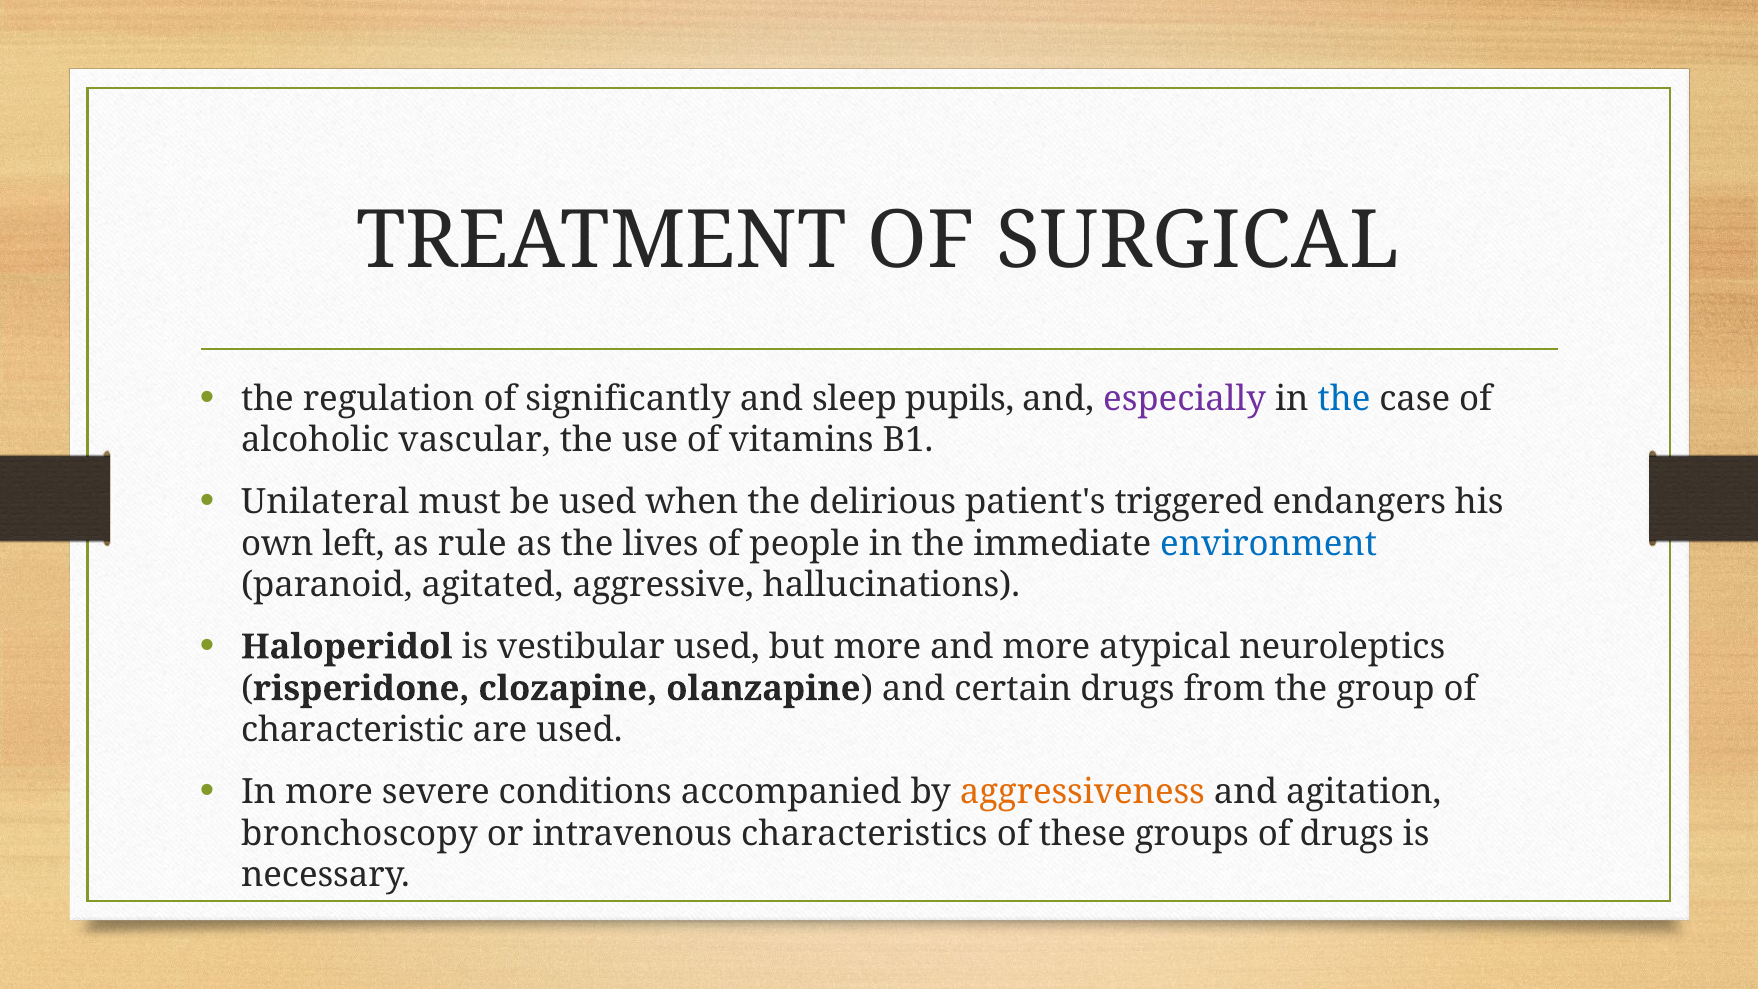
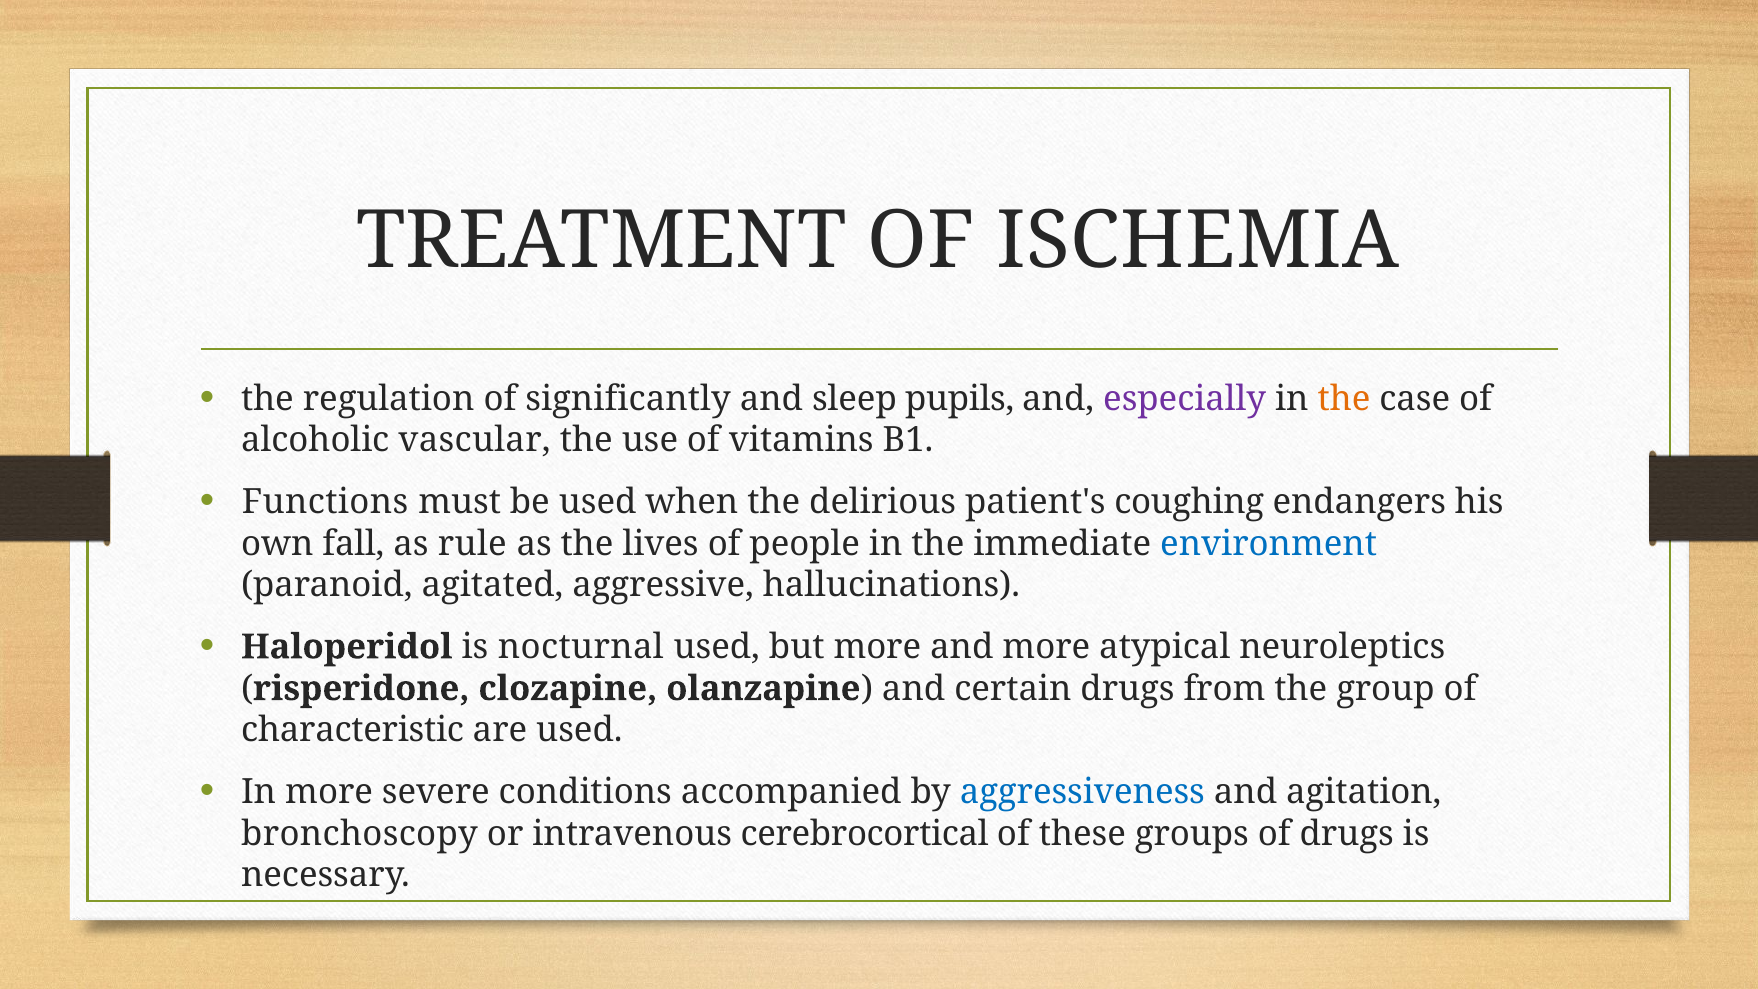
SURGICAL: SURGICAL -> ISCHEMIA (1198, 241)
the colour: blue -> orange (1344, 399)
Unilateral: Unilateral -> Functions (325, 502)
triggered: triggered -> coughing (1189, 502)
left: left -> fall (353, 544)
vestibular: vestibular -> nocturnal (581, 647)
aggressiveness colour: orange -> blue (1082, 792)
characteristics: characteristics -> cerebrocortical (865, 834)
